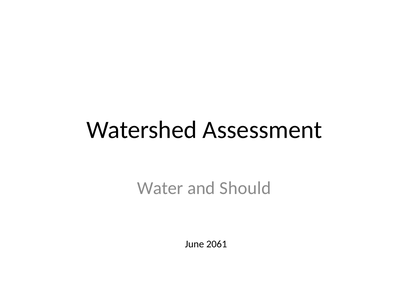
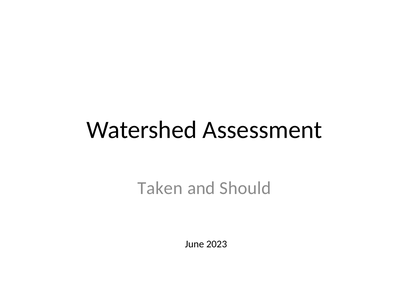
Water: Water -> Taken (160, 188)
2061: 2061 -> 2023 (217, 244)
